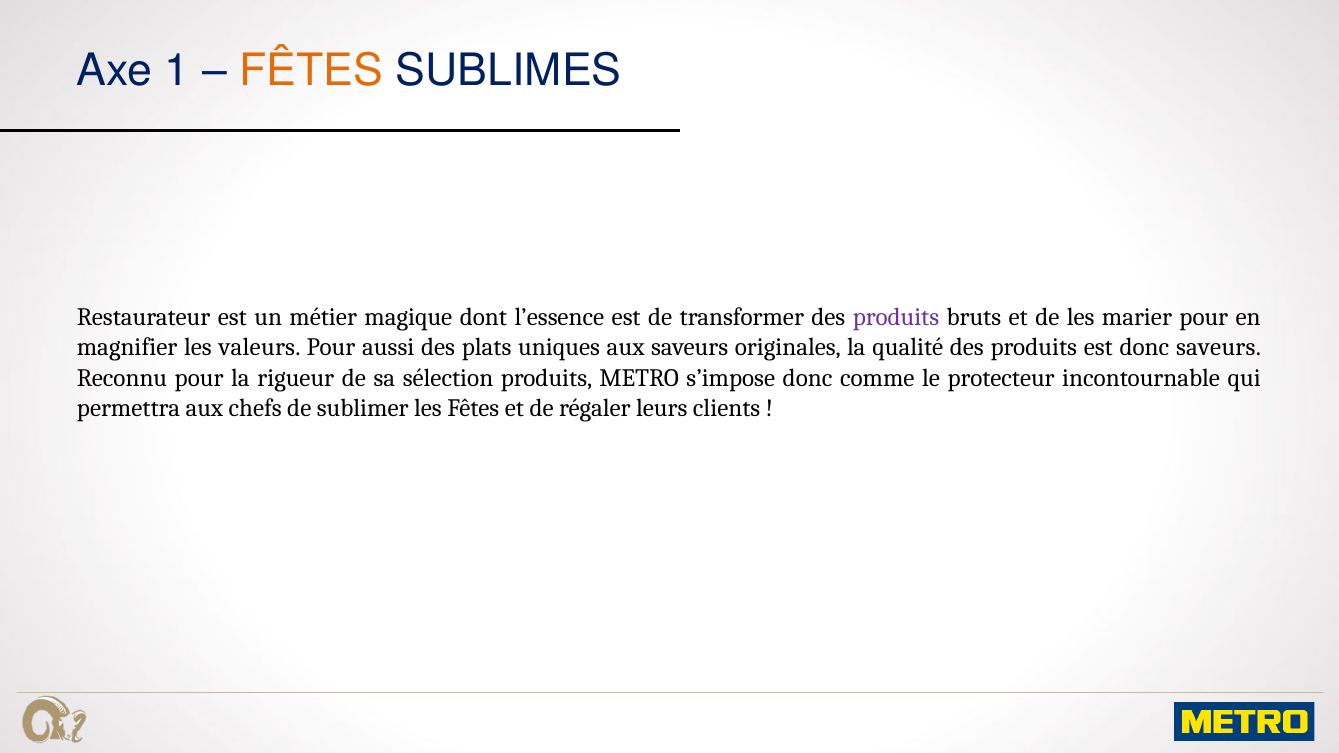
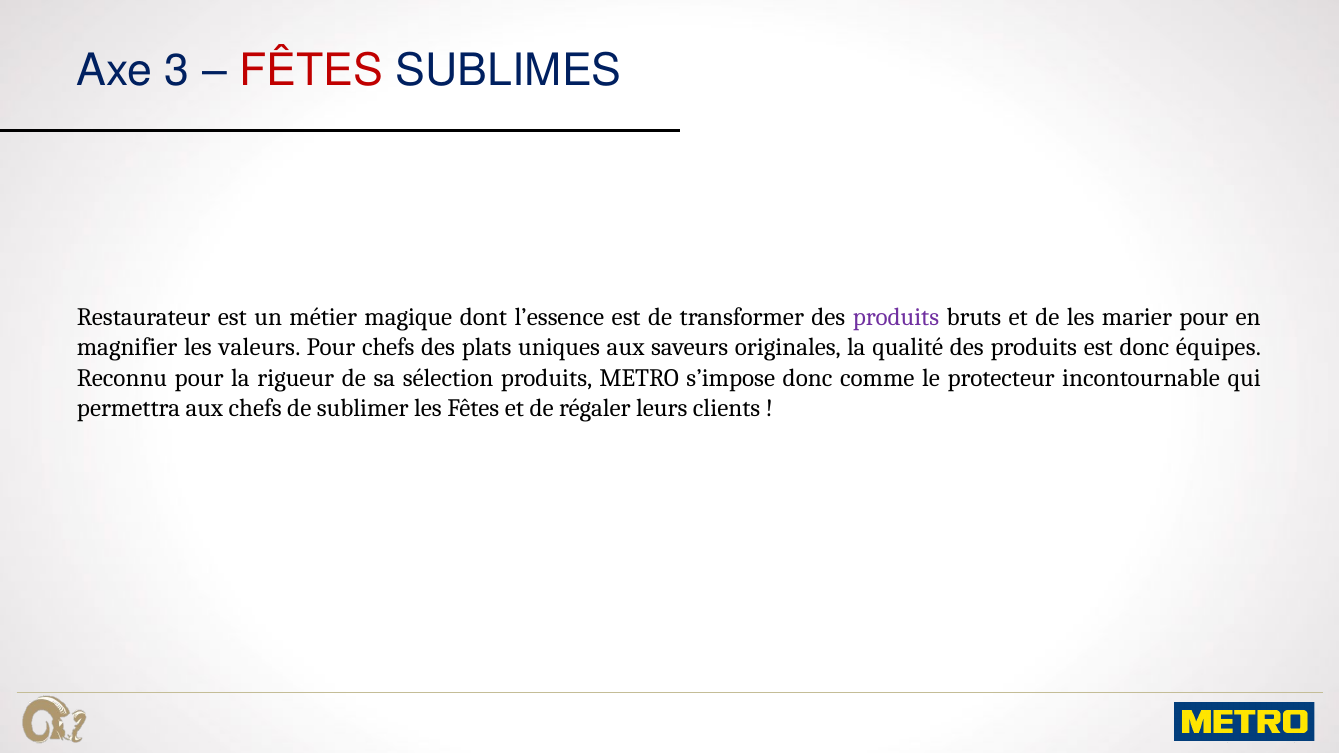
1: 1 -> 3 (177, 71)
FÊTES colour: orange -> red (311, 71)
Pour aussi: aussi -> chefs (388, 348)
donc saveurs: saveurs -> équipes (1219, 348)
